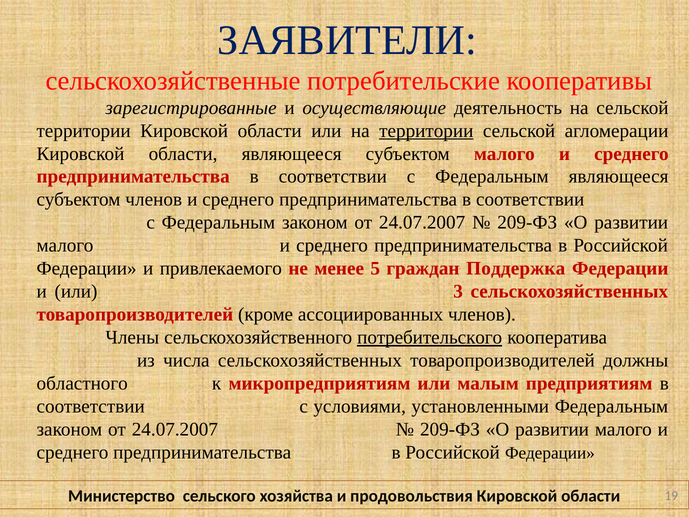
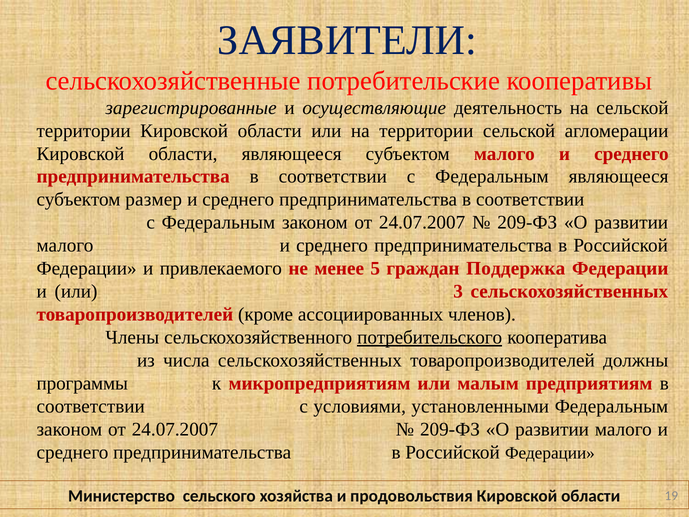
территории underline: present -> none (426, 131)
субъектом членов: членов -> размер (154, 200)
областного: областного -> программы (82, 383)
